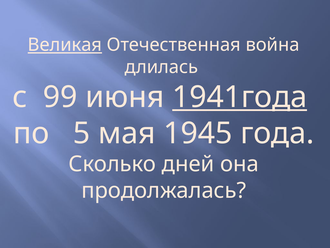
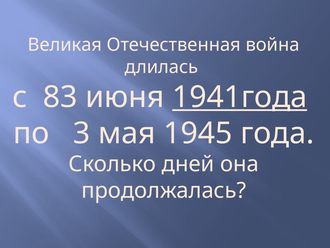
Великая underline: present -> none (65, 45)
99: 99 -> 83 (60, 97)
5: 5 -> 3 (82, 133)
